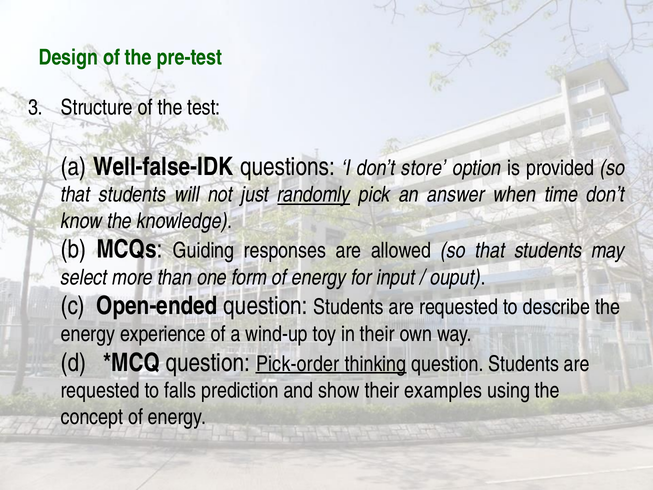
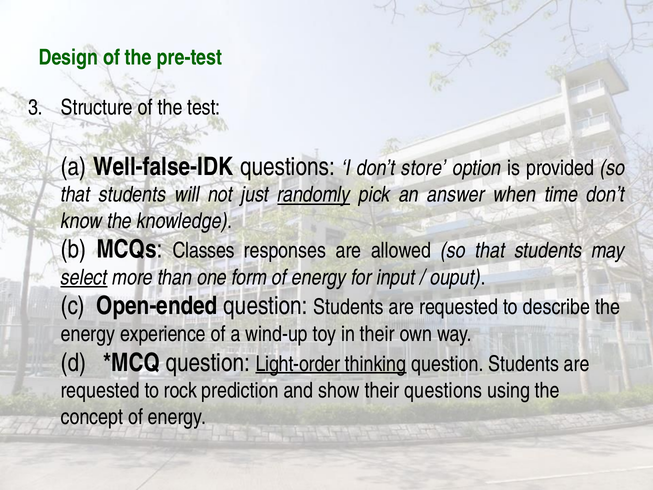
Guiding: Guiding -> Classes (204, 251)
select underline: none -> present (84, 277)
Pick-order: Pick-order -> Light-order (298, 364)
falls: falls -> rock (180, 391)
their examples: examples -> questions (443, 391)
